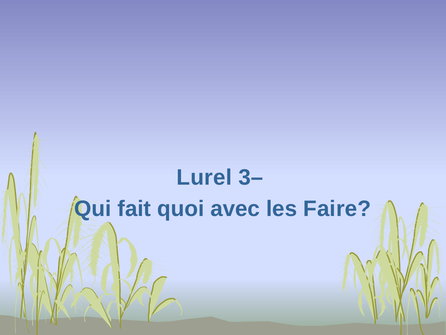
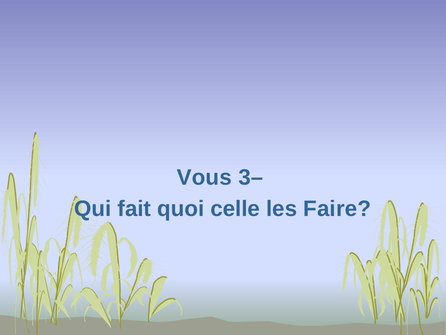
Lurel: Lurel -> Vous (204, 177)
avec: avec -> celle (235, 209)
